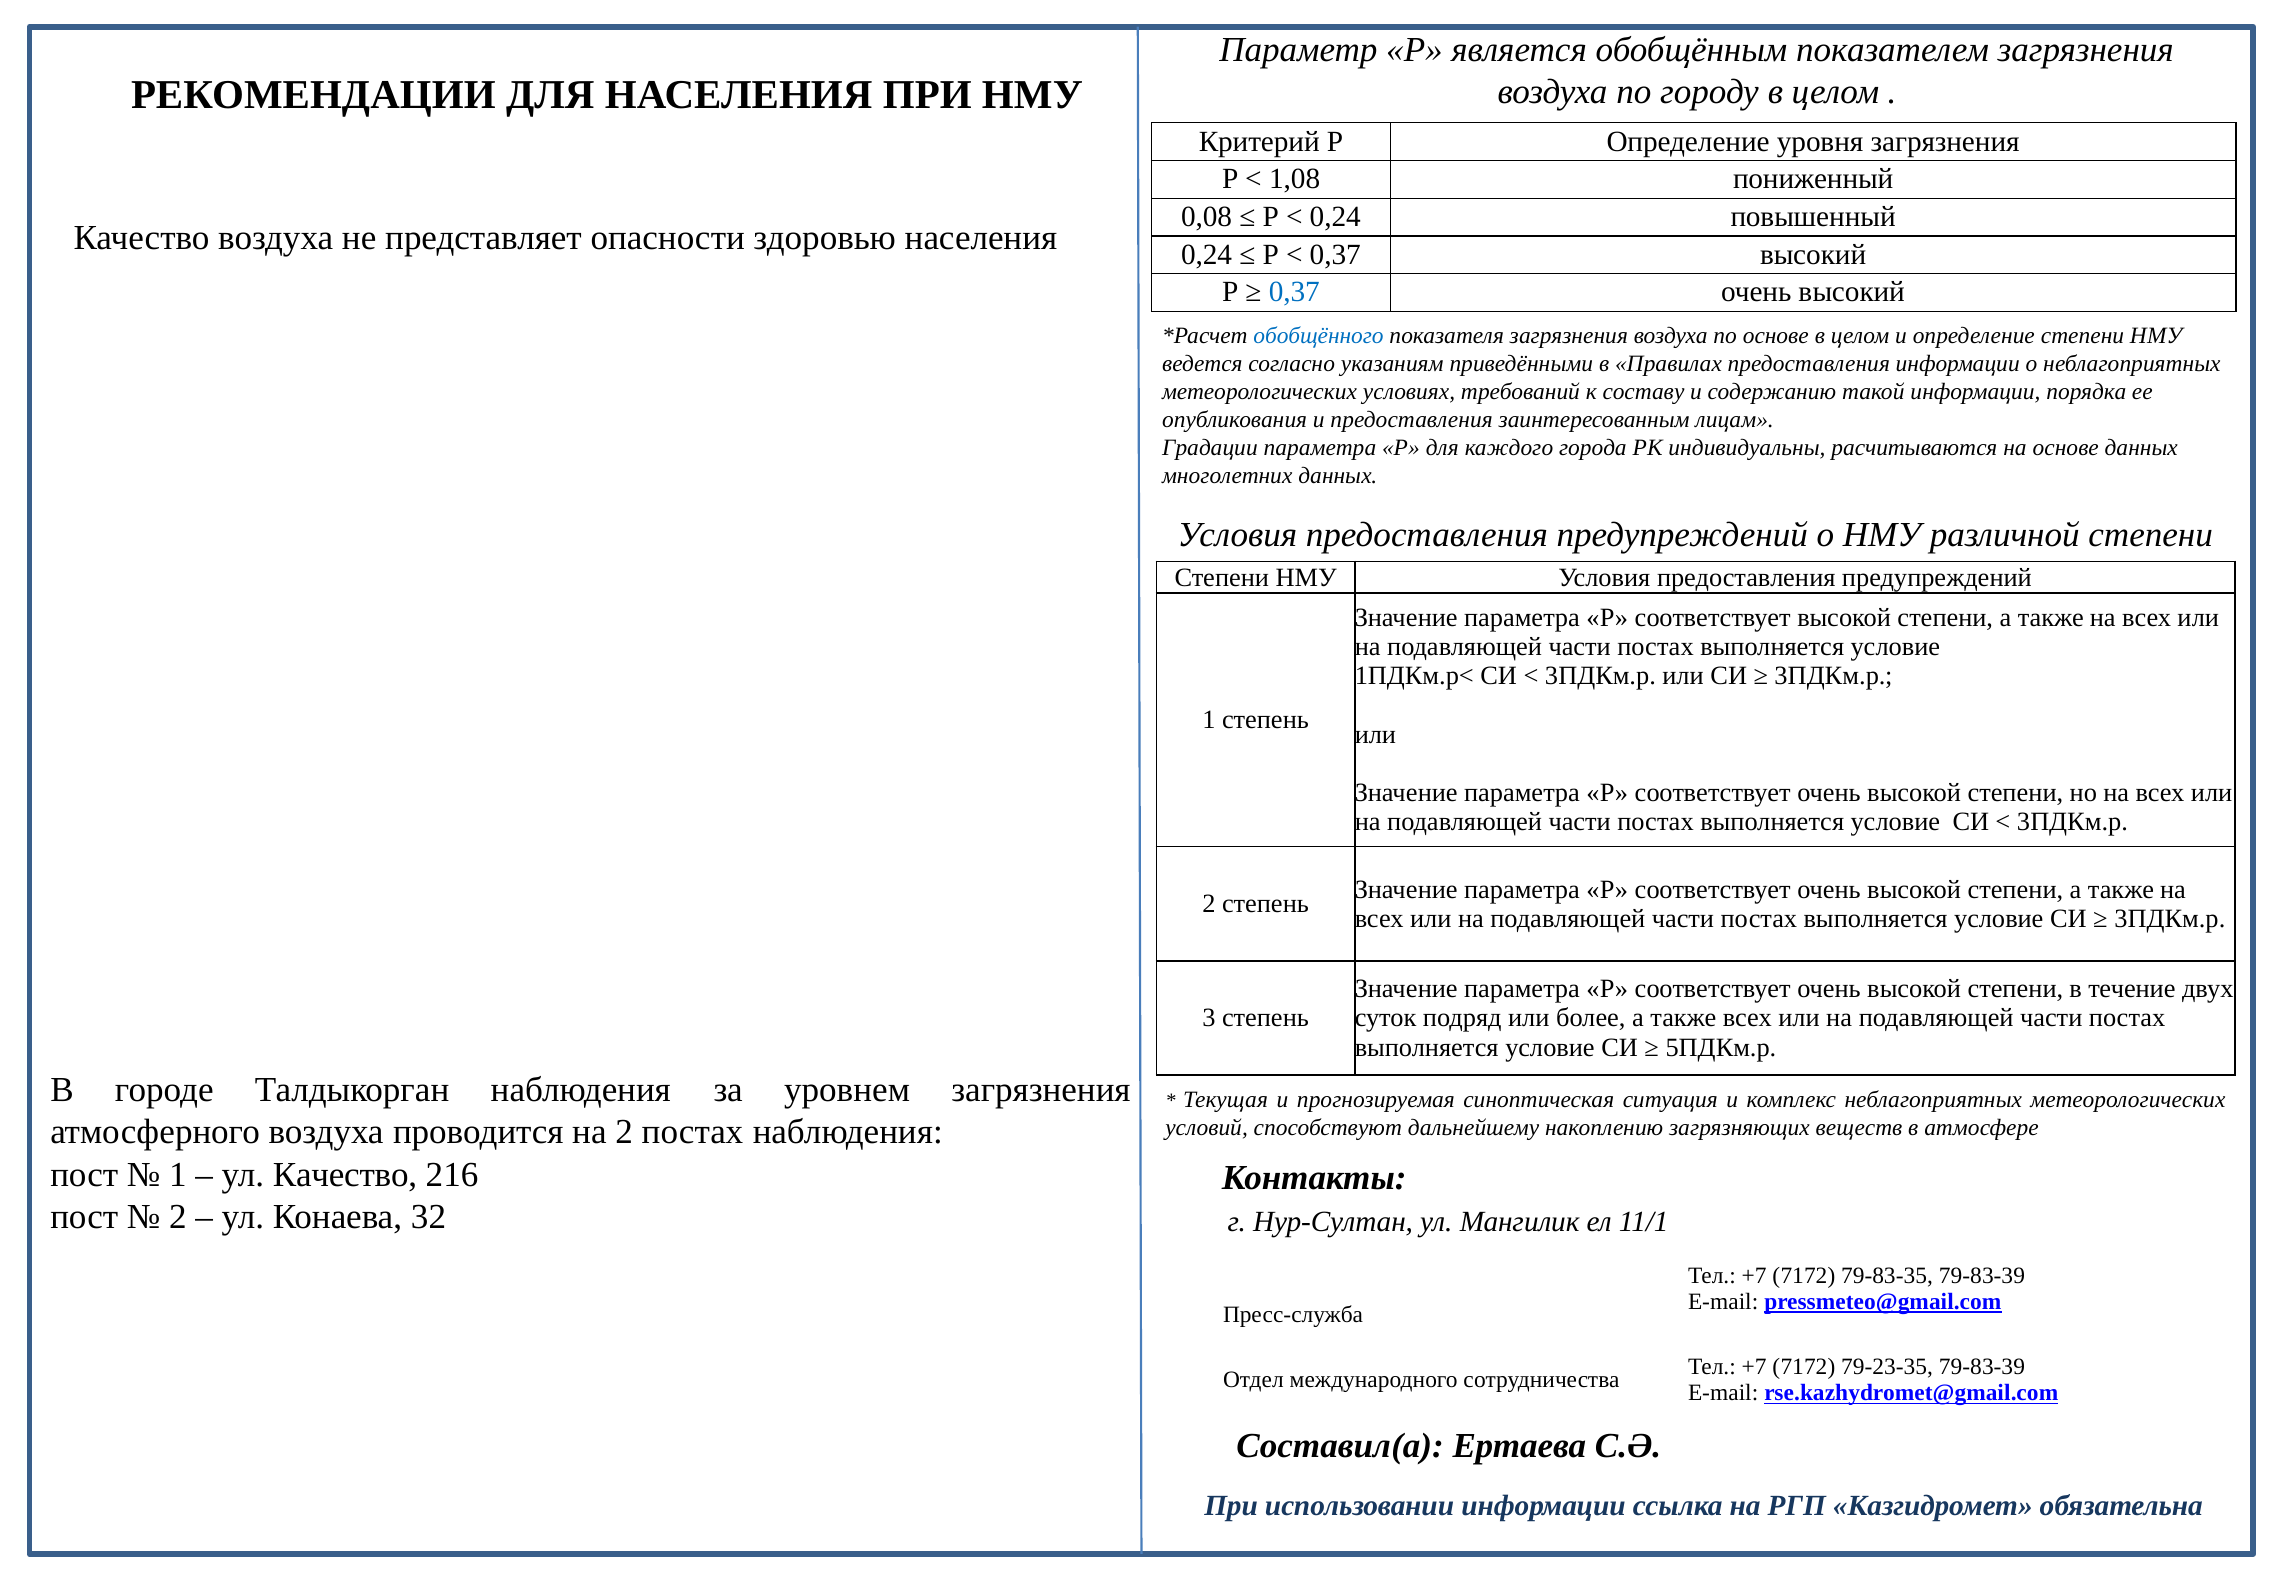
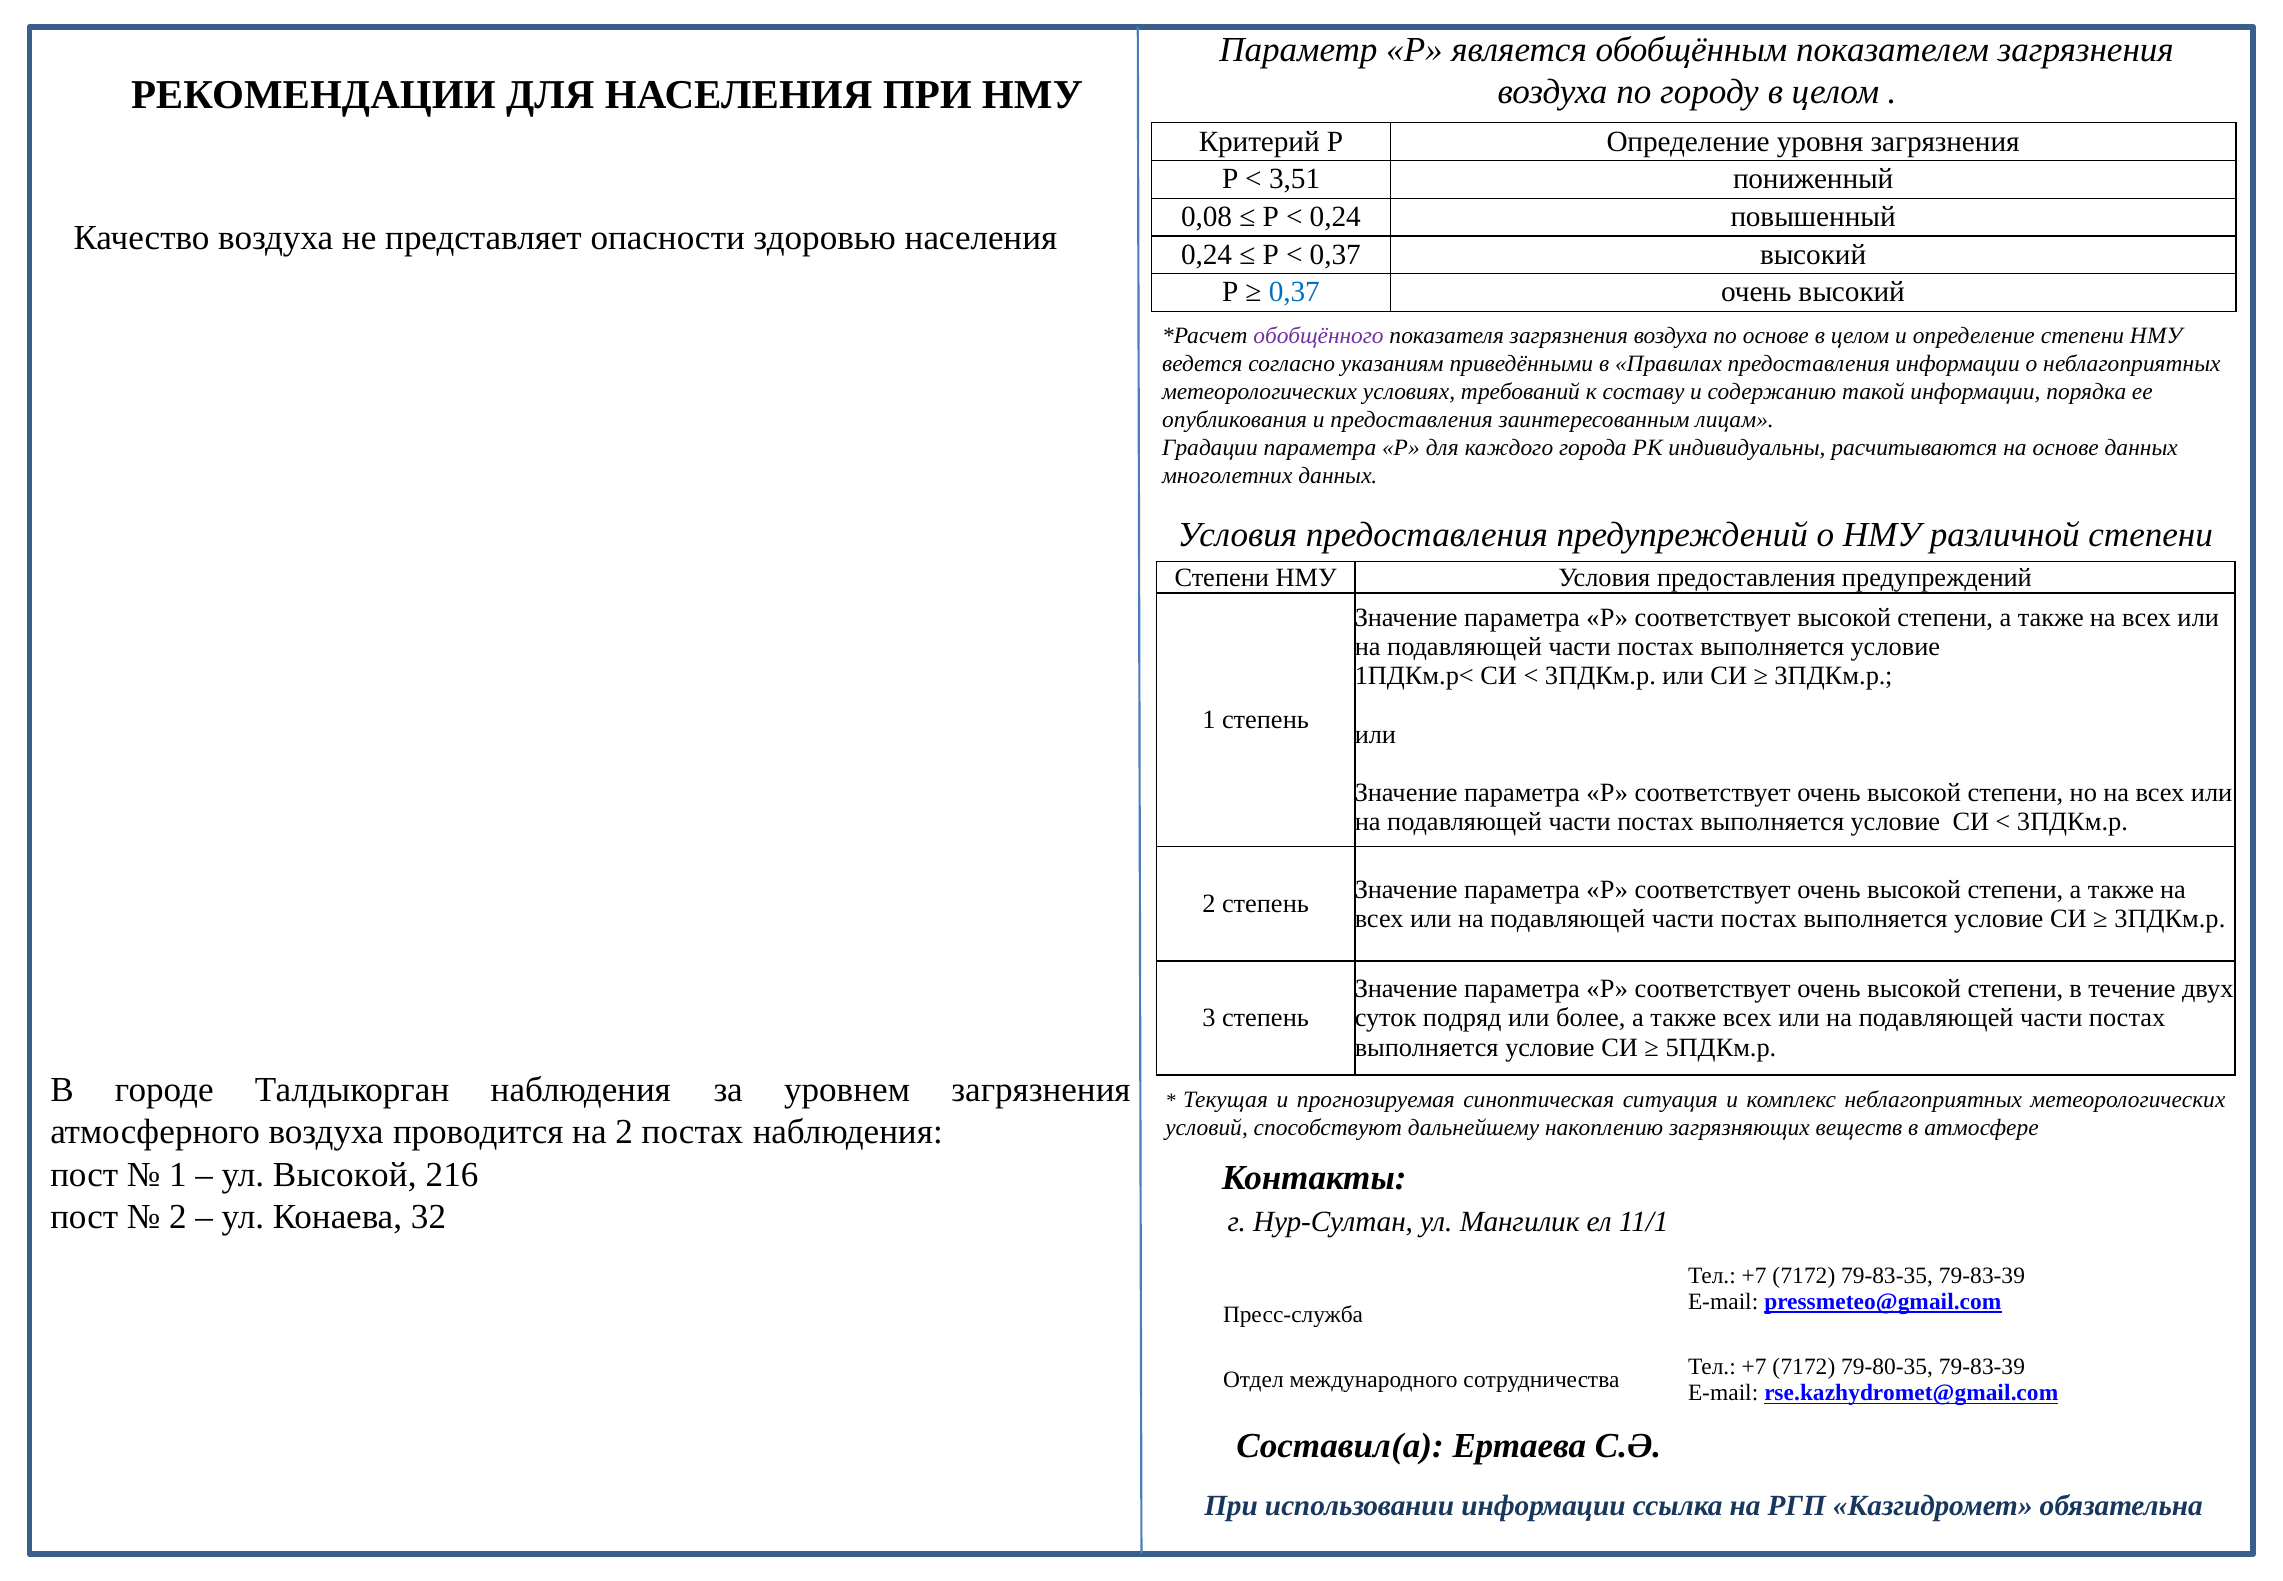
1,08: 1,08 -> 3,51 (1295, 179)
обобщённого colour: blue -> purple (1319, 335)
ул Качество: Качество -> Высокой (345, 1174)
79-23-35: 79-23-35 -> 79-80-35 (1887, 1366)
